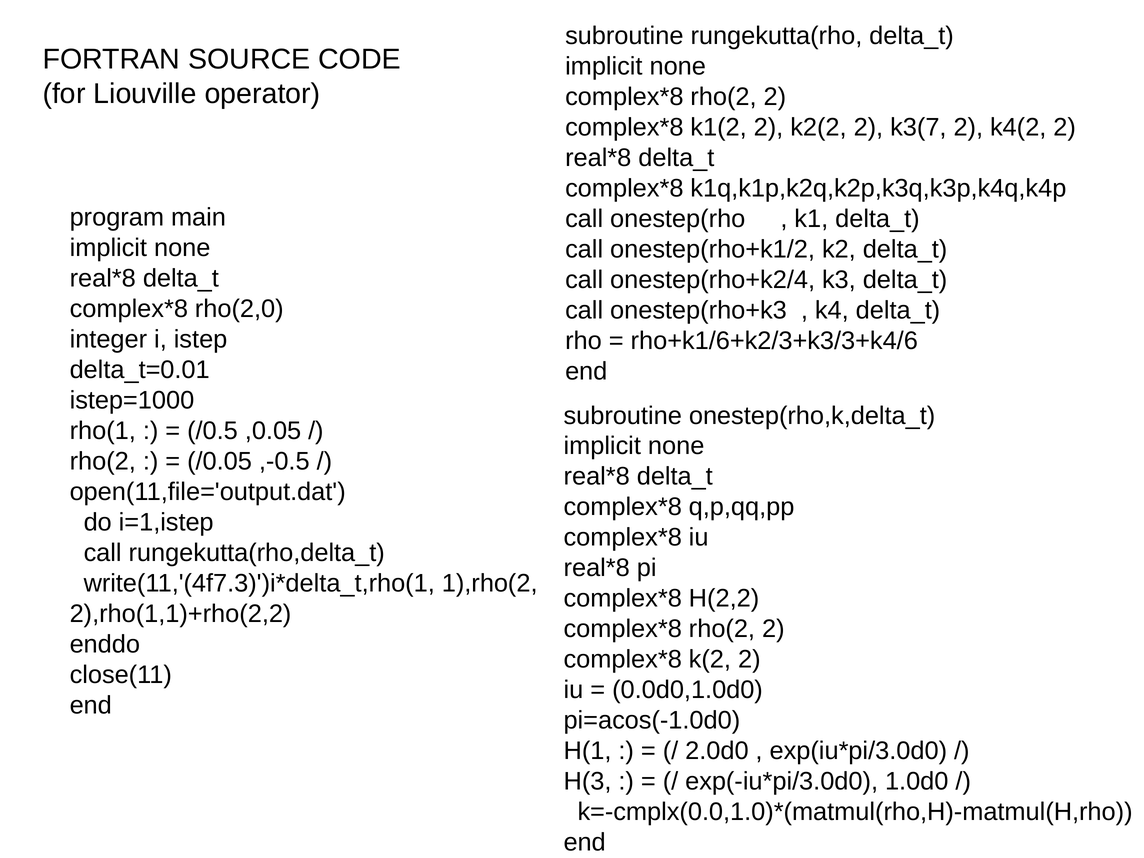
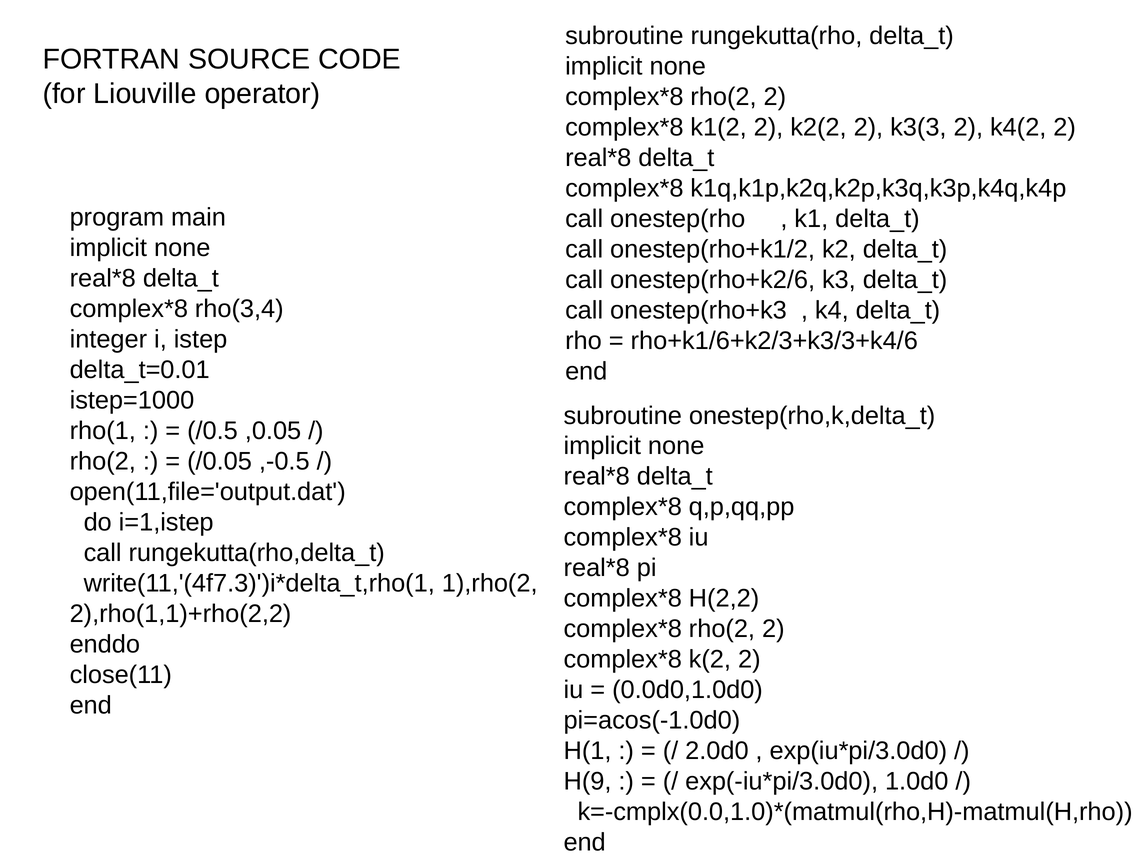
k3(7: k3(7 -> k3(3 (918, 127)
onestep(rho+k2/4: onestep(rho+k2/4 -> onestep(rho+k2/6 (713, 280)
rho(2,0: rho(2,0 -> rho(3,4 (239, 309)
H(3: H(3 -> H(9 (588, 782)
